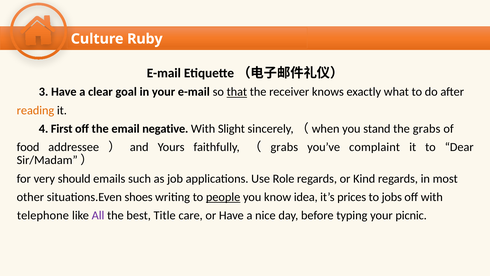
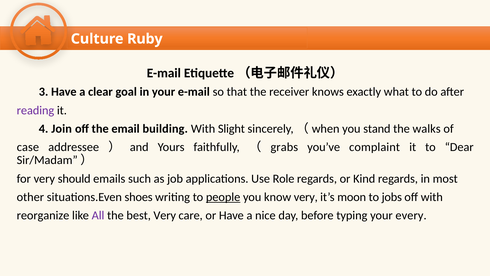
that underline: present -> none (237, 92)
reading colour: orange -> purple (35, 110)
First: First -> Join (62, 128)
negative: negative -> building (165, 128)
the grabs: grabs -> walks (427, 128)
food: food -> case (28, 147)
know idea: idea -> very (306, 197)
prices: prices -> moon (352, 197)
telephone: telephone -> reorganize (43, 215)
best Title: Title -> Very (165, 215)
picnic: picnic -> every (411, 215)
